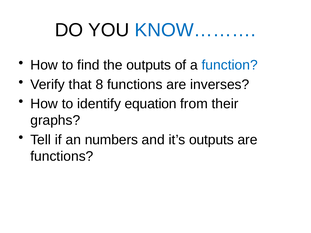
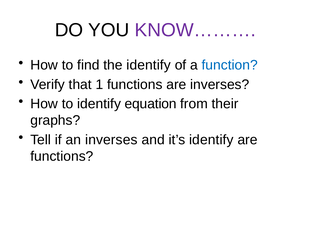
KNOW……… colour: blue -> purple (195, 30)
the outputs: outputs -> identify (149, 65)
8: 8 -> 1 (99, 85)
an numbers: numbers -> inverses (111, 140)
it’s outputs: outputs -> identify (211, 140)
